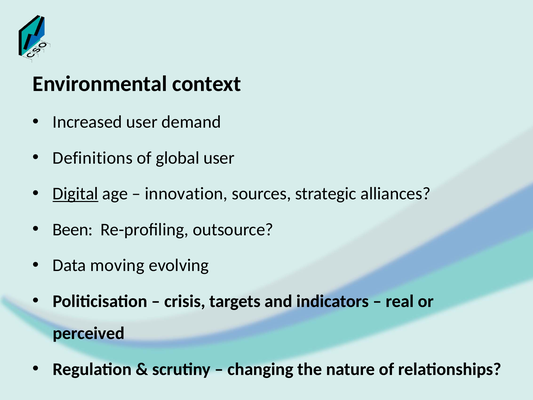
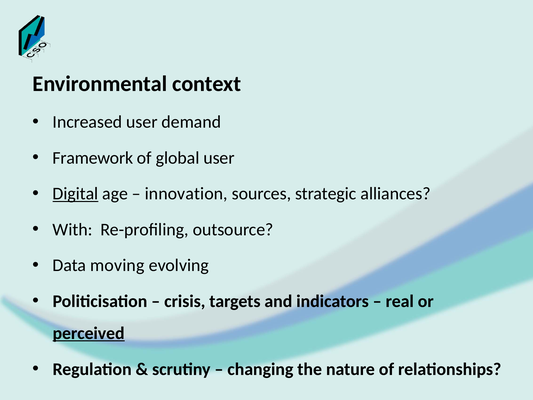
Definitions: Definitions -> Framework (93, 158)
Been: Been -> With (73, 229)
perceived underline: none -> present (89, 333)
